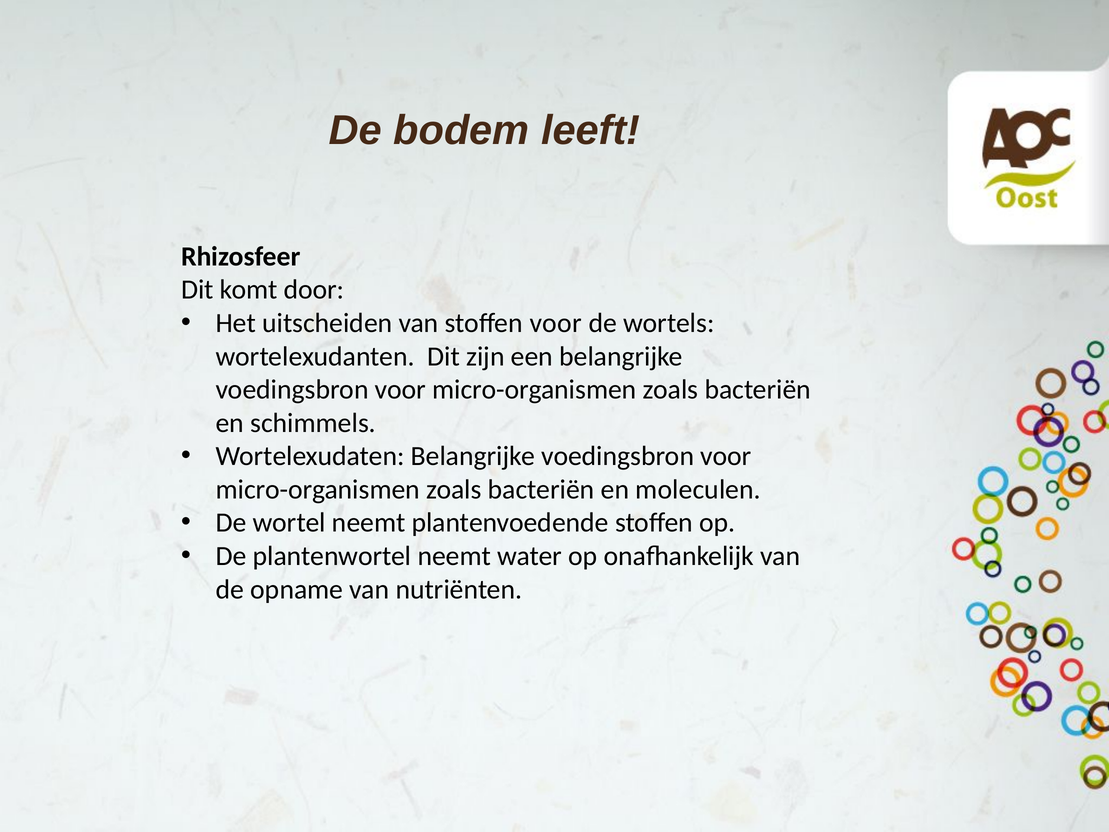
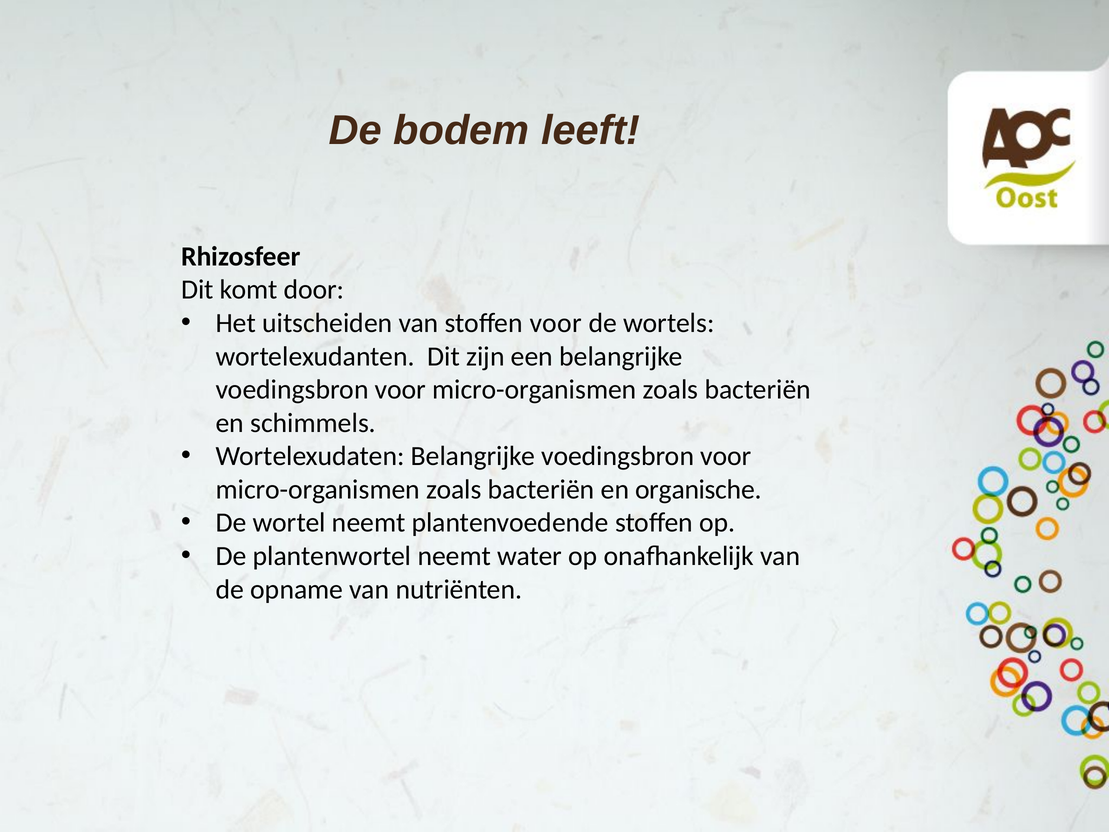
moleculen: moleculen -> organische (698, 489)
